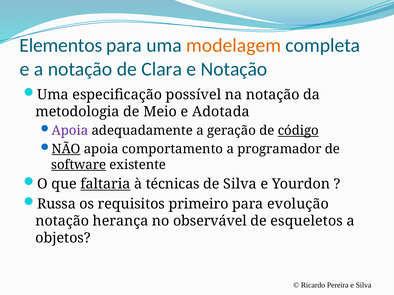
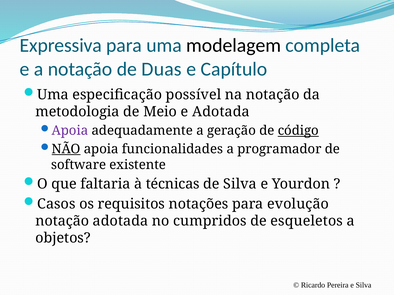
Elementos: Elementos -> Expressiva (61, 45)
modelagem colour: orange -> black (234, 45)
Clara: Clara -> Duas (162, 69)
e Notação: Notação -> Capítulo (234, 69)
comportamento: comportamento -> funcionalidades (172, 149)
software underline: present -> none (79, 165)
faltaria underline: present -> none (105, 184)
Russa: Russa -> Casos (56, 204)
primeiro: primeiro -> notações (199, 204)
notação herança: herança -> adotada (120, 221)
observável: observável -> cumpridos (210, 221)
